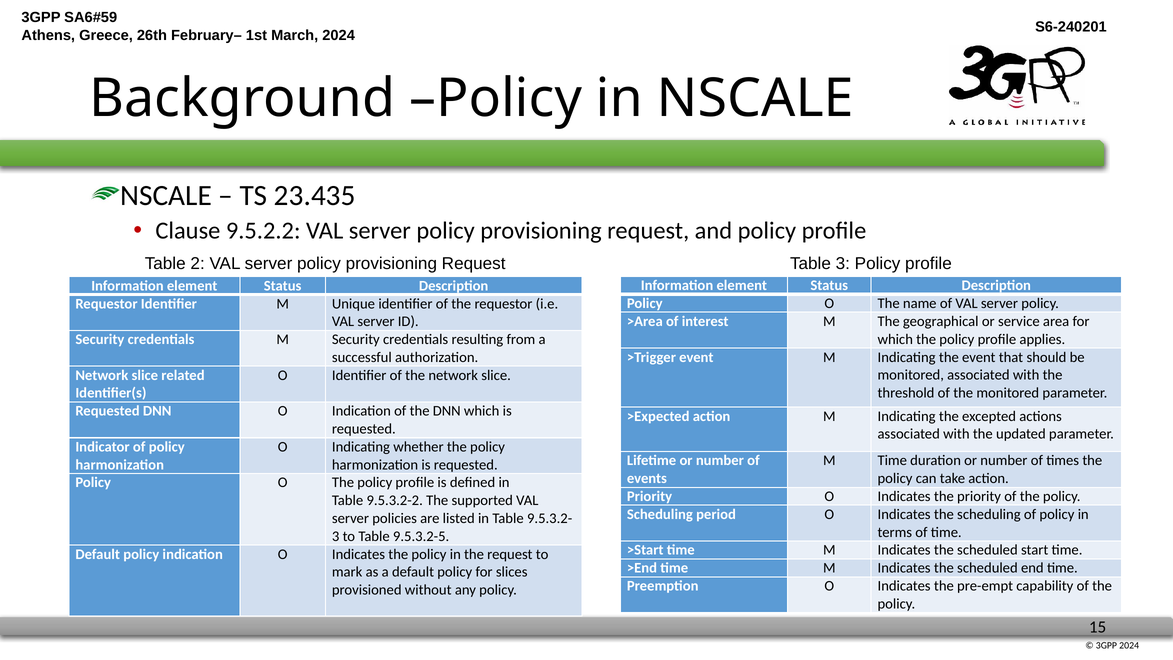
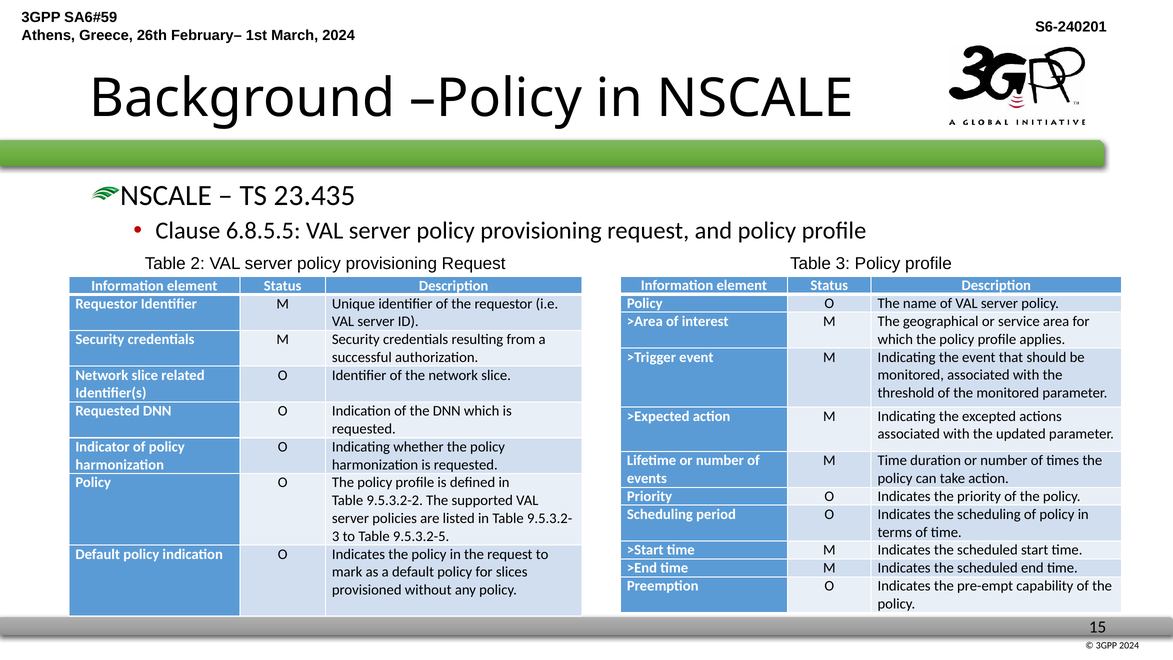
9.5.2.2: 9.5.2.2 -> 6.8.5.5 (263, 231)
